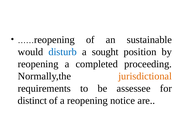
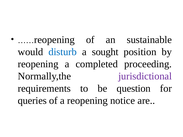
jurisdictional colour: orange -> purple (145, 76)
assessee: assessee -> question (134, 89)
distinct: distinct -> queries (32, 101)
